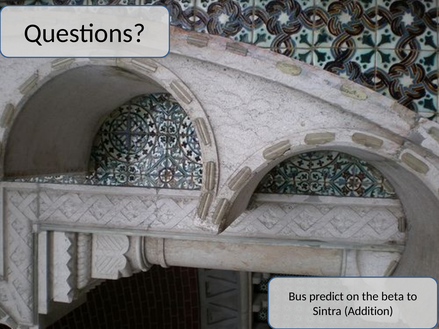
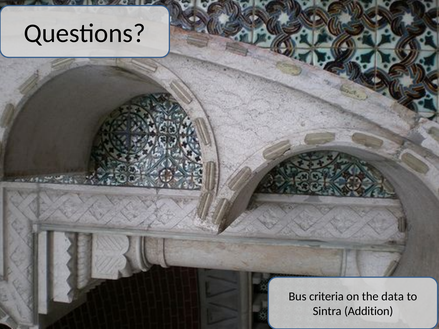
predict: predict -> criteria (326, 297)
beta: beta -> data (393, 297)
